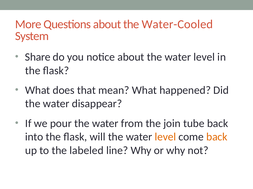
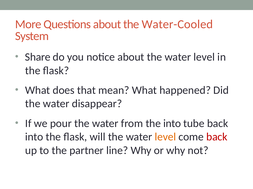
the join: join -> into (172, 124)
back colour: orange -> red (217, 137)
labeled: labeled -> partner (87, 151)
